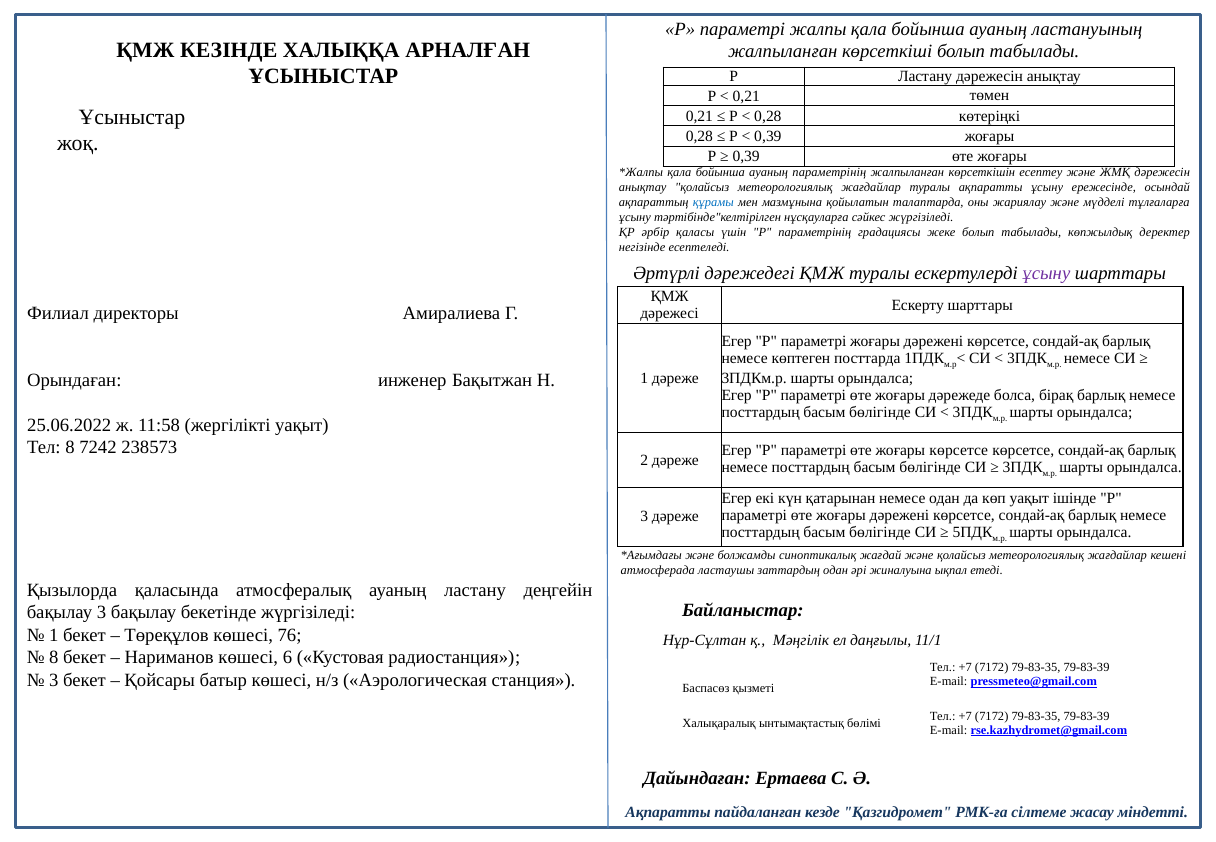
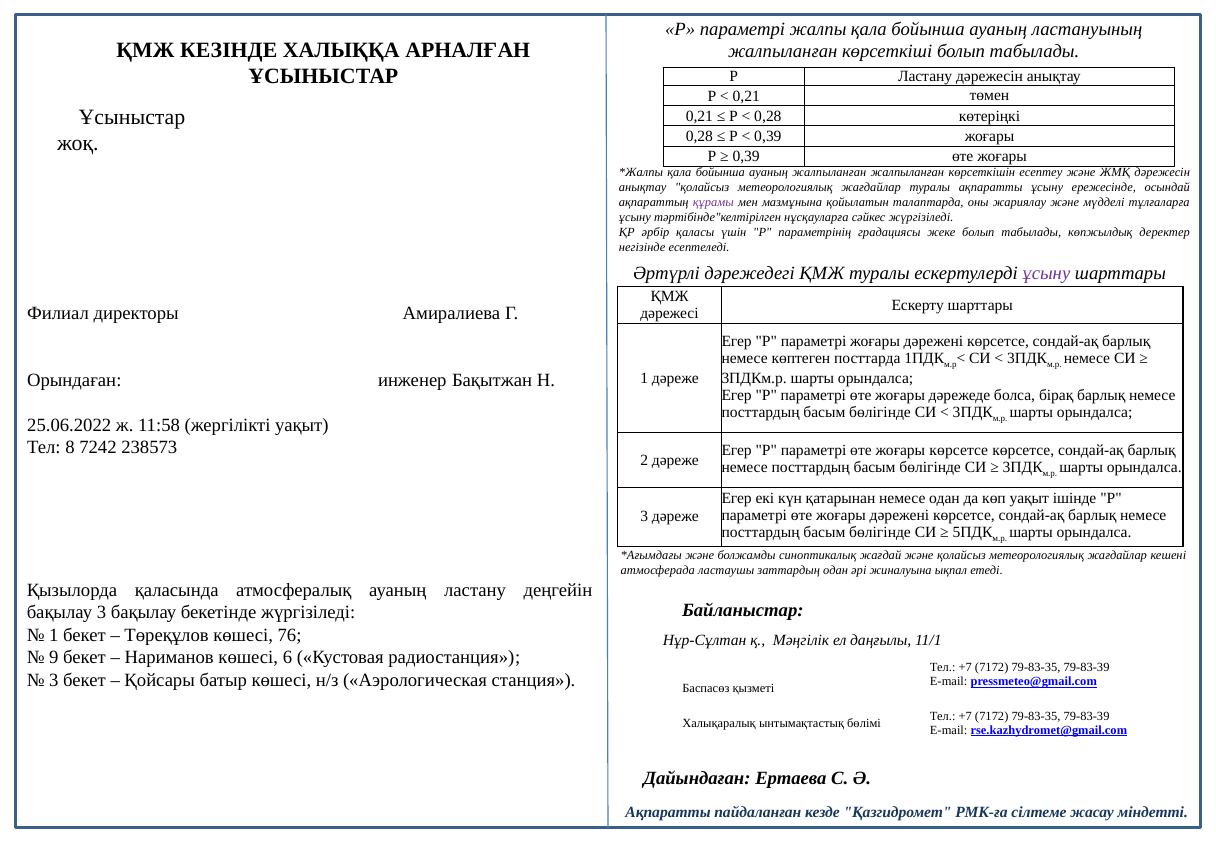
ауаның параметрінің: параметрінің -> жалпыланған (829, 172)
құрамы colour: blue -> purple (713, 202)
8: 8 -> 9 (54, 657)
